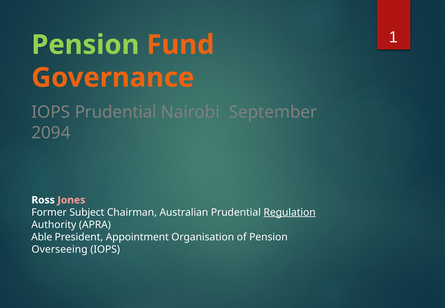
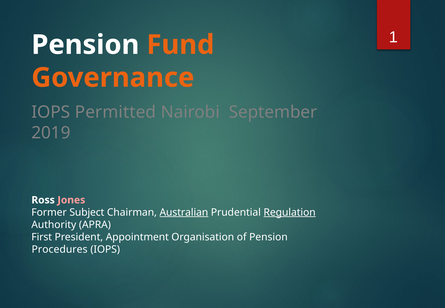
Pension colour: light green -> white (85, 45)
IOPS Prudential: Prudential -> Permitted (116, 112)
2094: 2094 -> 2019 (51, 133)
Australian underline: none -> present (184, 212)
Able: Able -> First (42, 237)
Overseeing: Overseeing -> Procedures (60, 249)
